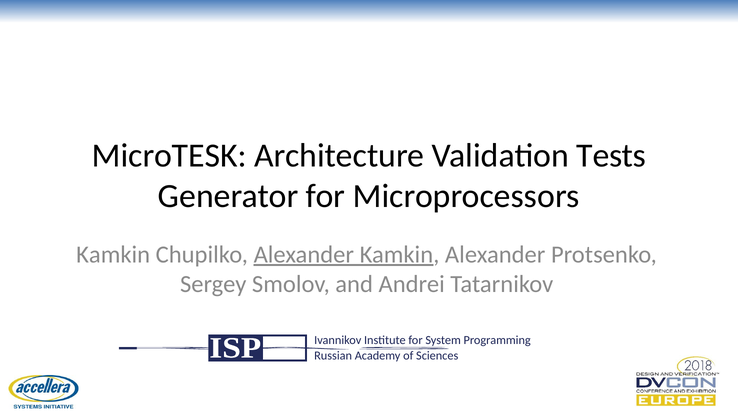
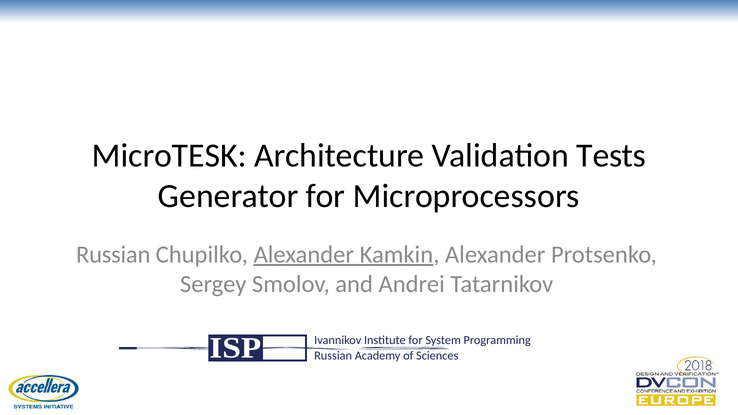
Kamkin: Kamkin -> Russian (113, 254)
